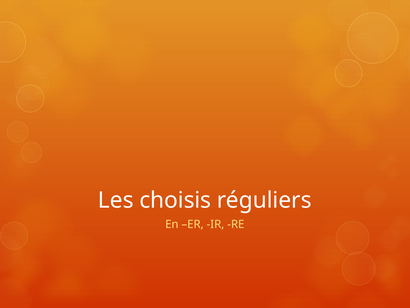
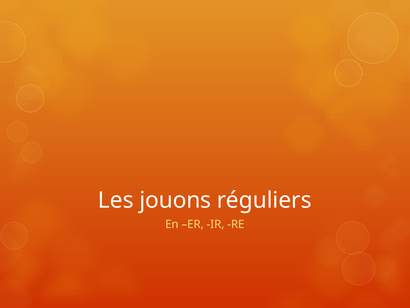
choisis: choisis -> jouons (175, 200)
